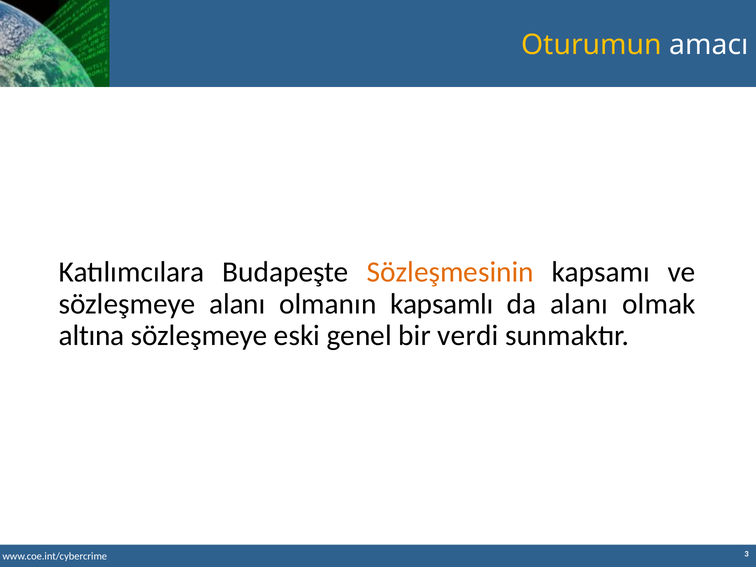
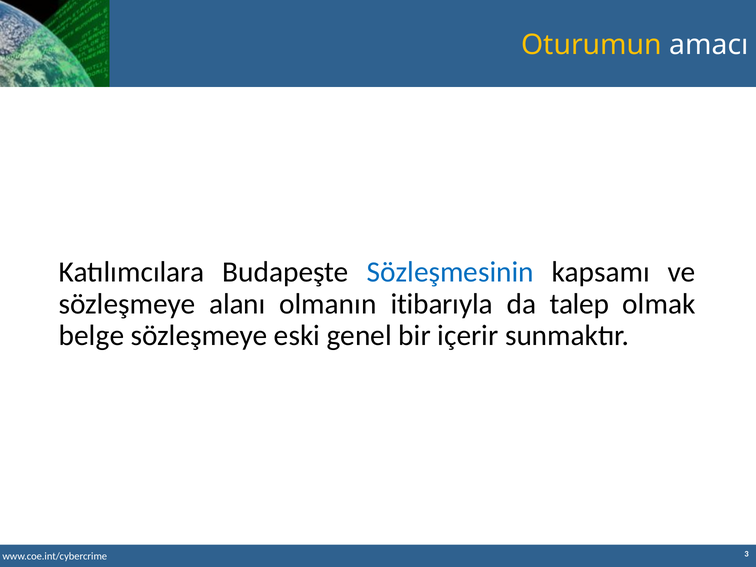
Sözleşmesinin colour: orange -> blue (450, 272)
kapsamlı: kapsamlı -> itibarıyla (442, 304)
da alanı: alanı -> talep (579, 304)
altına: altına -> belge (91, 336)
verdi: verdi -> içerir (468, 336)
